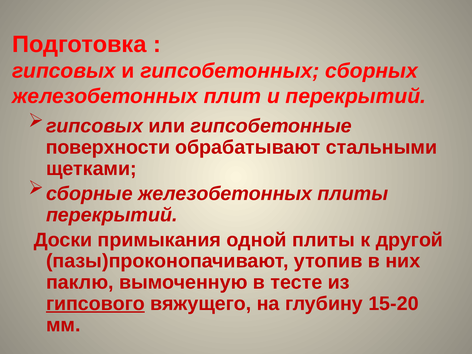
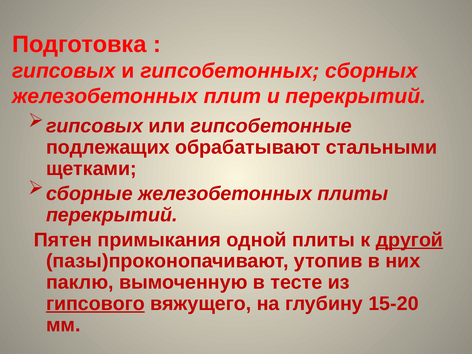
поверхности: поверхности -> подлежащих (108, 147)
Доски: Доски -> Пятен (63, 240)
другой underline: none -> present (409, 240)
